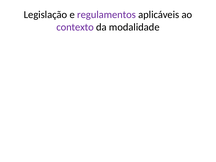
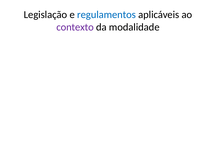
regulamentos colour: purple -> blue (107, 15)
